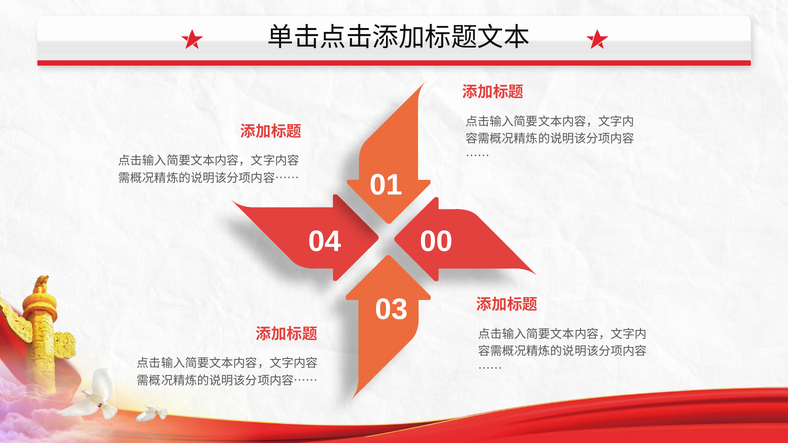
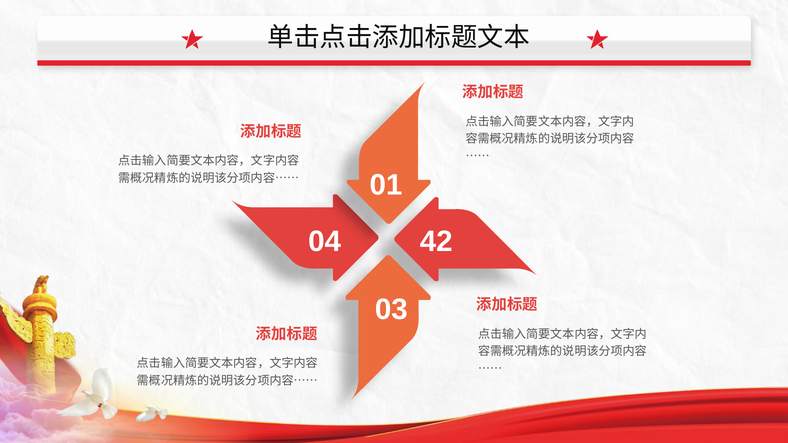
00: 00 -> 42 (436, 242)
